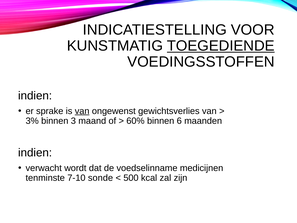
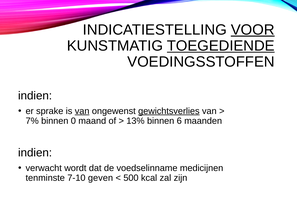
VOOR underline: none -> present (253, 30)
gewichtsverlies underline: none -> present (169, 111)
3%: 3% -> 7% (32, 121)
3: 3 -> 0 (73, 121)
60%: 60% -> 13% (135, 121)
sonde: sonde -> geven (100, 178)
